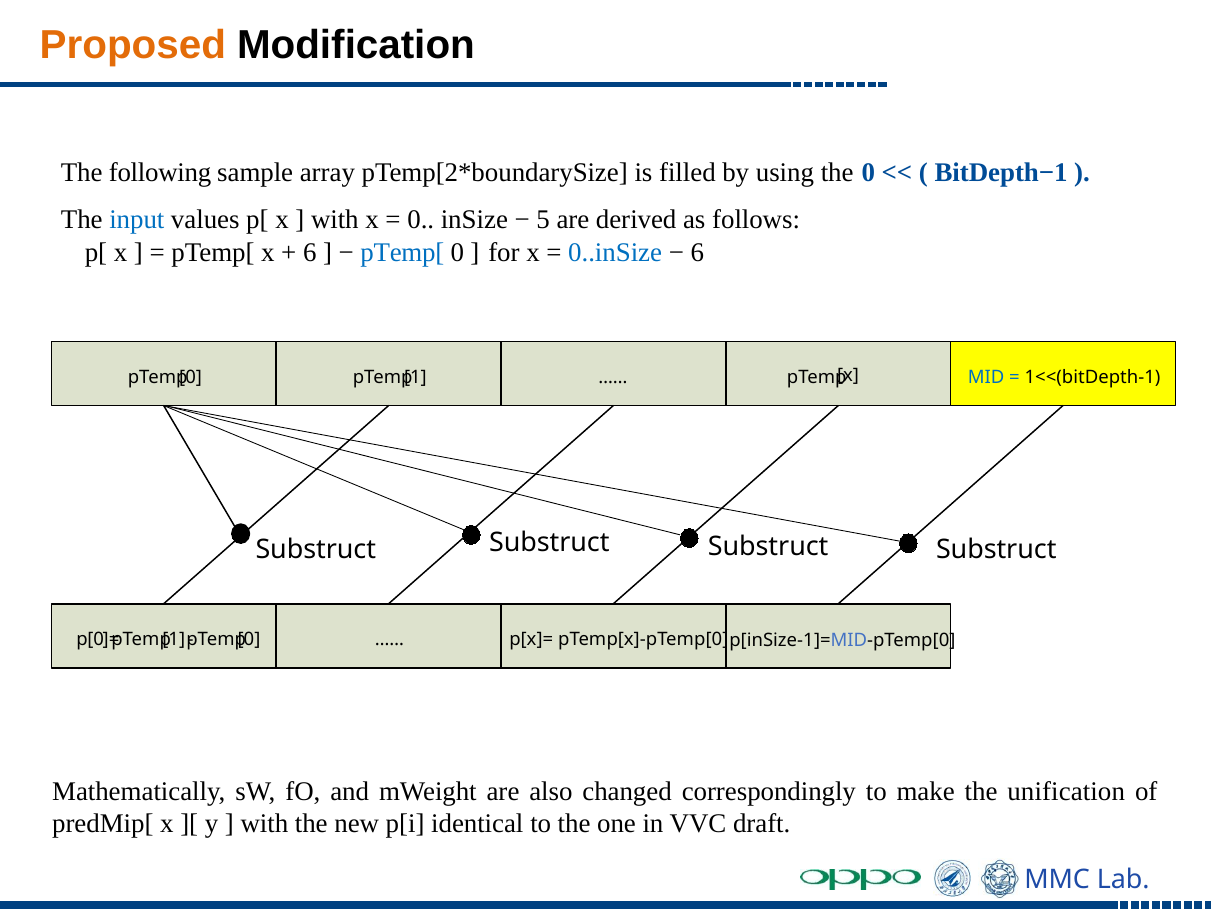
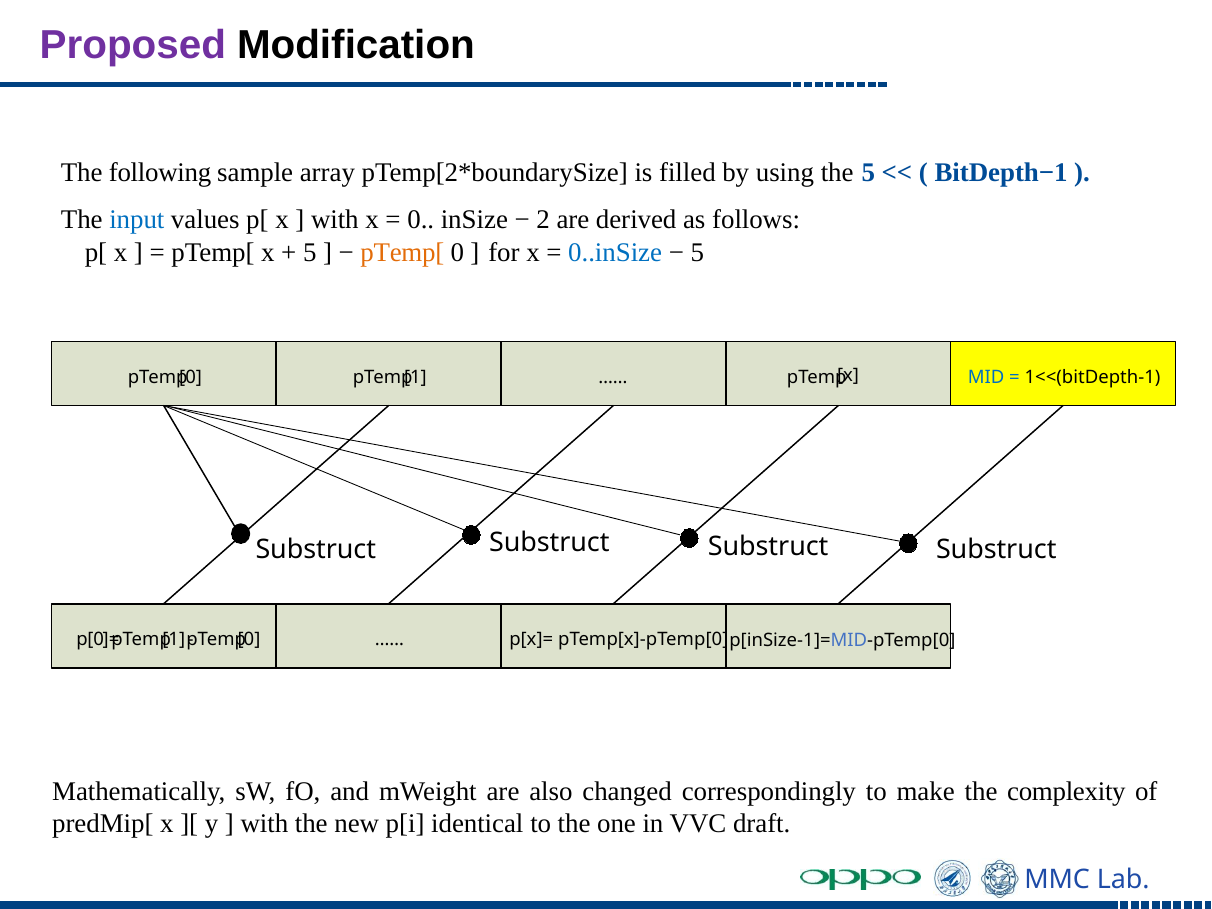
Proposed colour: orange -> purple (133, 45)
the 0: 0 -> 5 (868, 172)
5: 5 -> 2 (543, 220)
6: 6 -> 5 (310, 252)
pTemp[ colour: blue -> orange (402, 252)
6: 6 -> 5 (697, 252)
unification: unification -> complexity (1066, 792)
